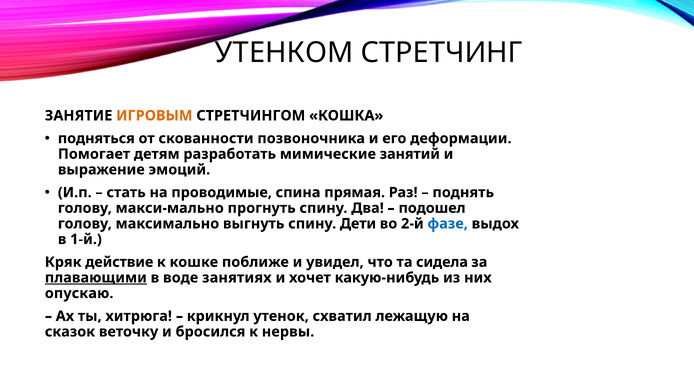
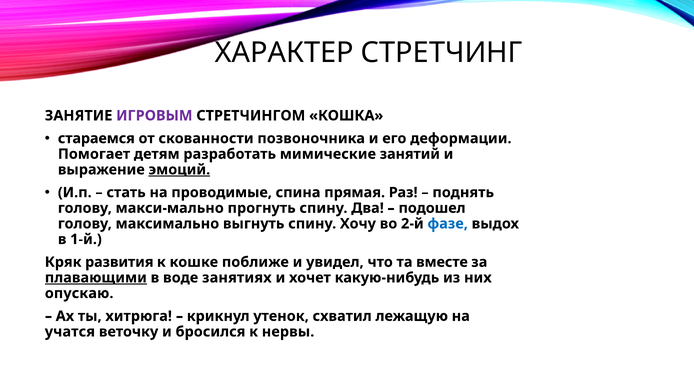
УТЕНКОМ: УТЕНКОМ -> ХАРАКТЕР (284, 53)
ИГРОВЫМ colour: orange -> purple (154, 116)
подняться: подняться -> стараемся (96, 139)
эмоций underline: none -> present (179, 170)
Дети: Дети -> Хочу (358, 224)
действие: действие -> развития (119, 262)
сидела: сидела -> вместе (442, 262)
сказок: сказок -> учатся (70, 332)
